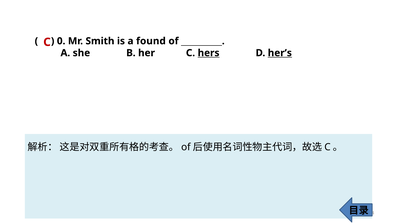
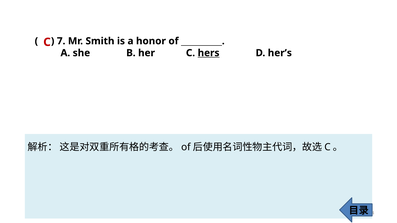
0: 0 -> 7 (61, 41)
found: found -> honor (151, 41)
her’s underline: present -> none (280, 53)
